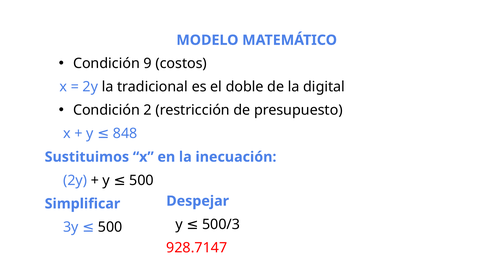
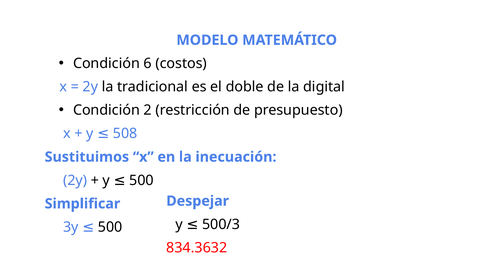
9: 9 -> 6 (148, 63)
848: 848 -> 508 (125, 133)
928.7147: 928.7147 -> 834.3632 (197, 247)
